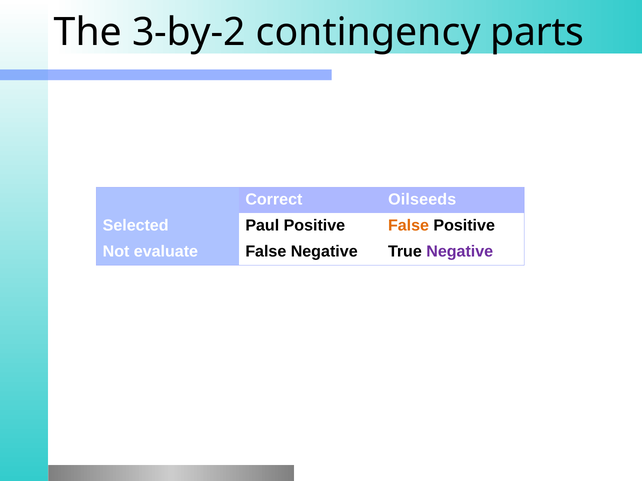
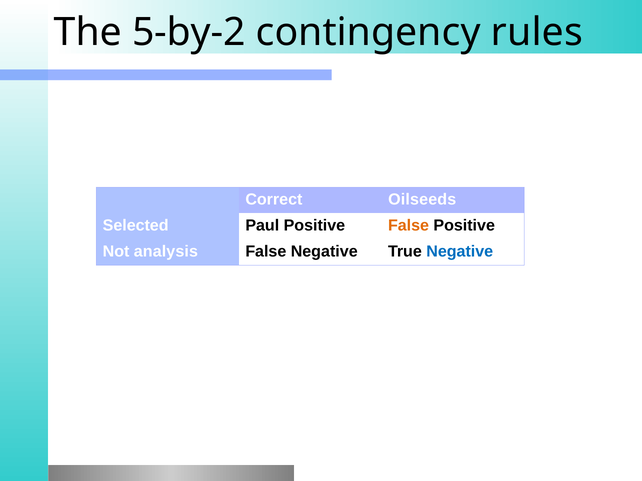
3-by-2: 3-by-2 -> 5-by-2 (189, 32)
parts: parts -> rules (537, 32)
evaluate: evaluate -> analysis (166, 252)
Negative colour: purple -> blue (460, 252)
